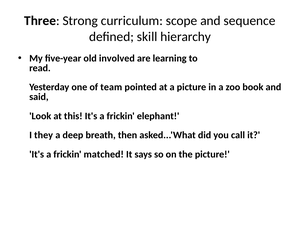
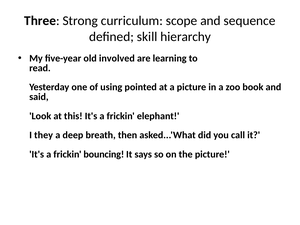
team: team -> using (111, 87)
matched: matched -> bouncing (104, 154)
